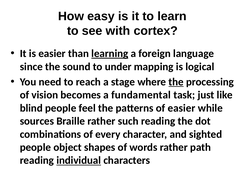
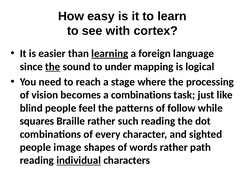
the underline: none -> present (53, 67)
the underline: present -> none (176, 82)
a fundamental: fundamental -> combinations (141, 95)
of easier: easier -> follow (182, 108)
sources: sources -> squares (37, 121)
object: object -> image (67, 147)
